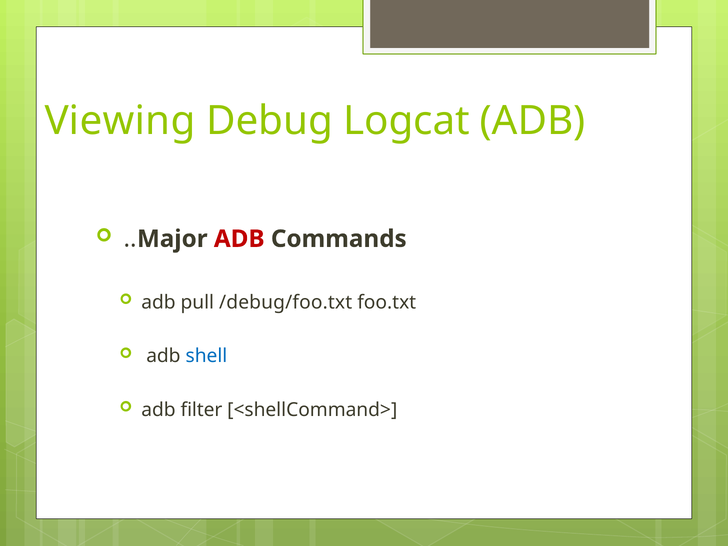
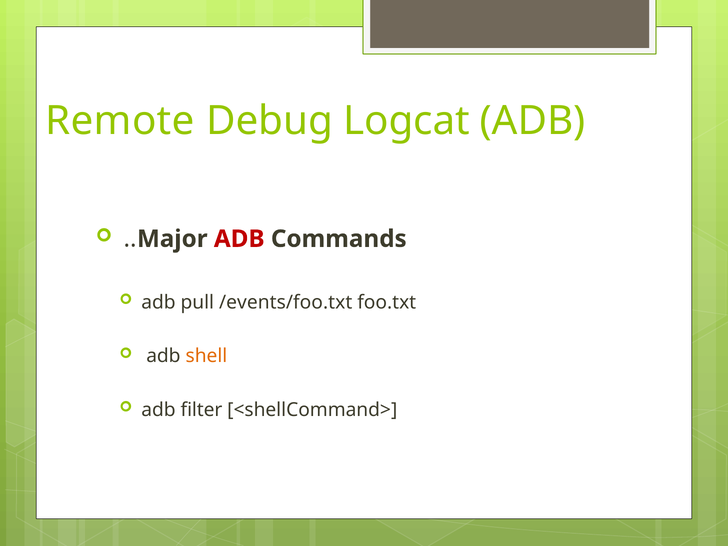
Viewing: Viewing -> Remote (120, 121)
/debug/foo.txt: /debug/foo.txt -> /events/foo.txt (286, 302)
shell colour: blue -> orange (206, 356)
